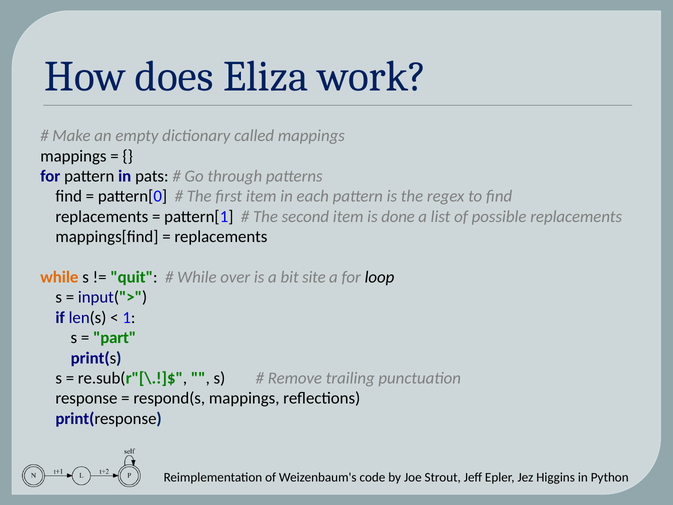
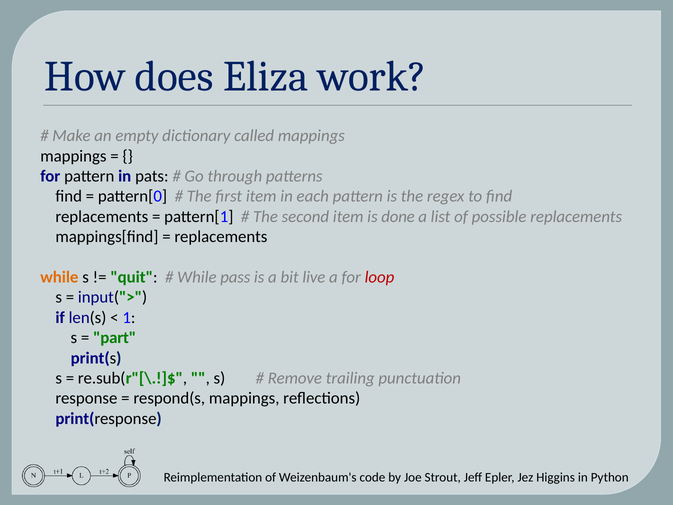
over: over -> pass (235, 277)
site: site -> live (314, 277)
loop colour: black -> red (379, 277)
